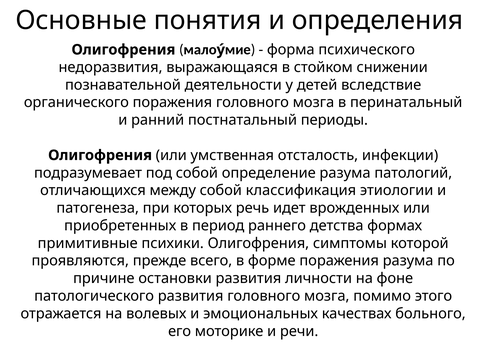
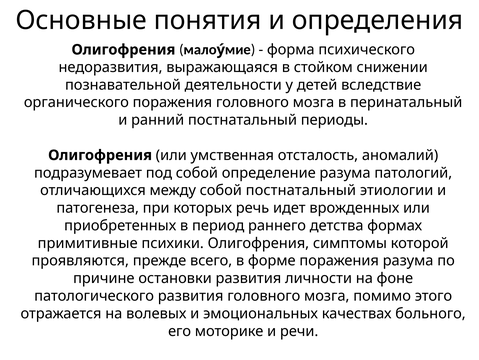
инфекции: инфекции -> аномалий (400, 155)
собой классификация: классификация -> постнатальный (301, 190)
